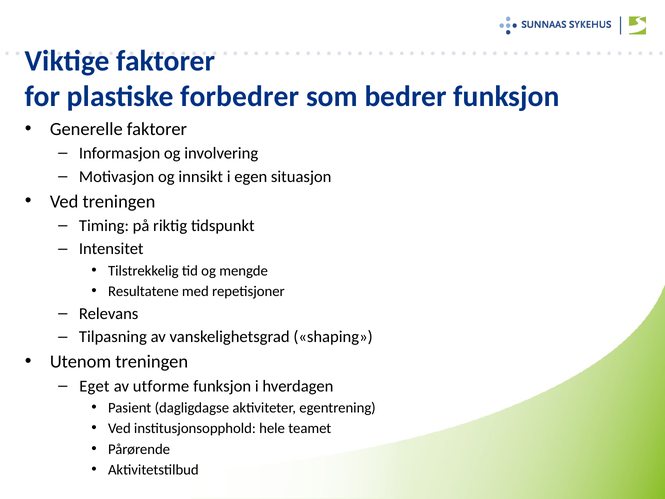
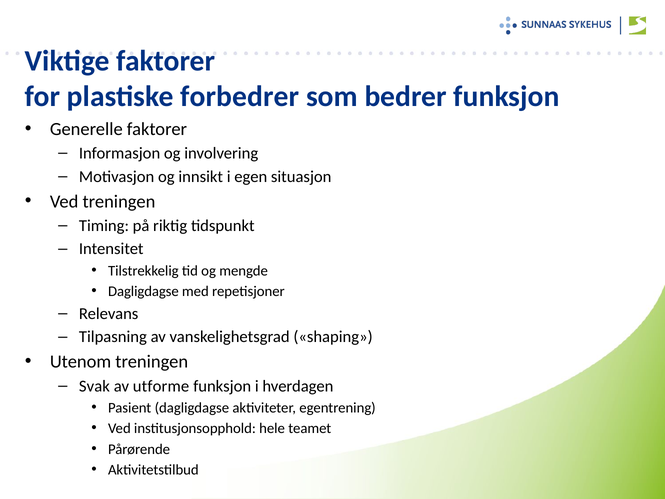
Resultatene: Resultatene -> Dagligdagse (143, 291)
Eget: Eget -> Svak (94, 386)
